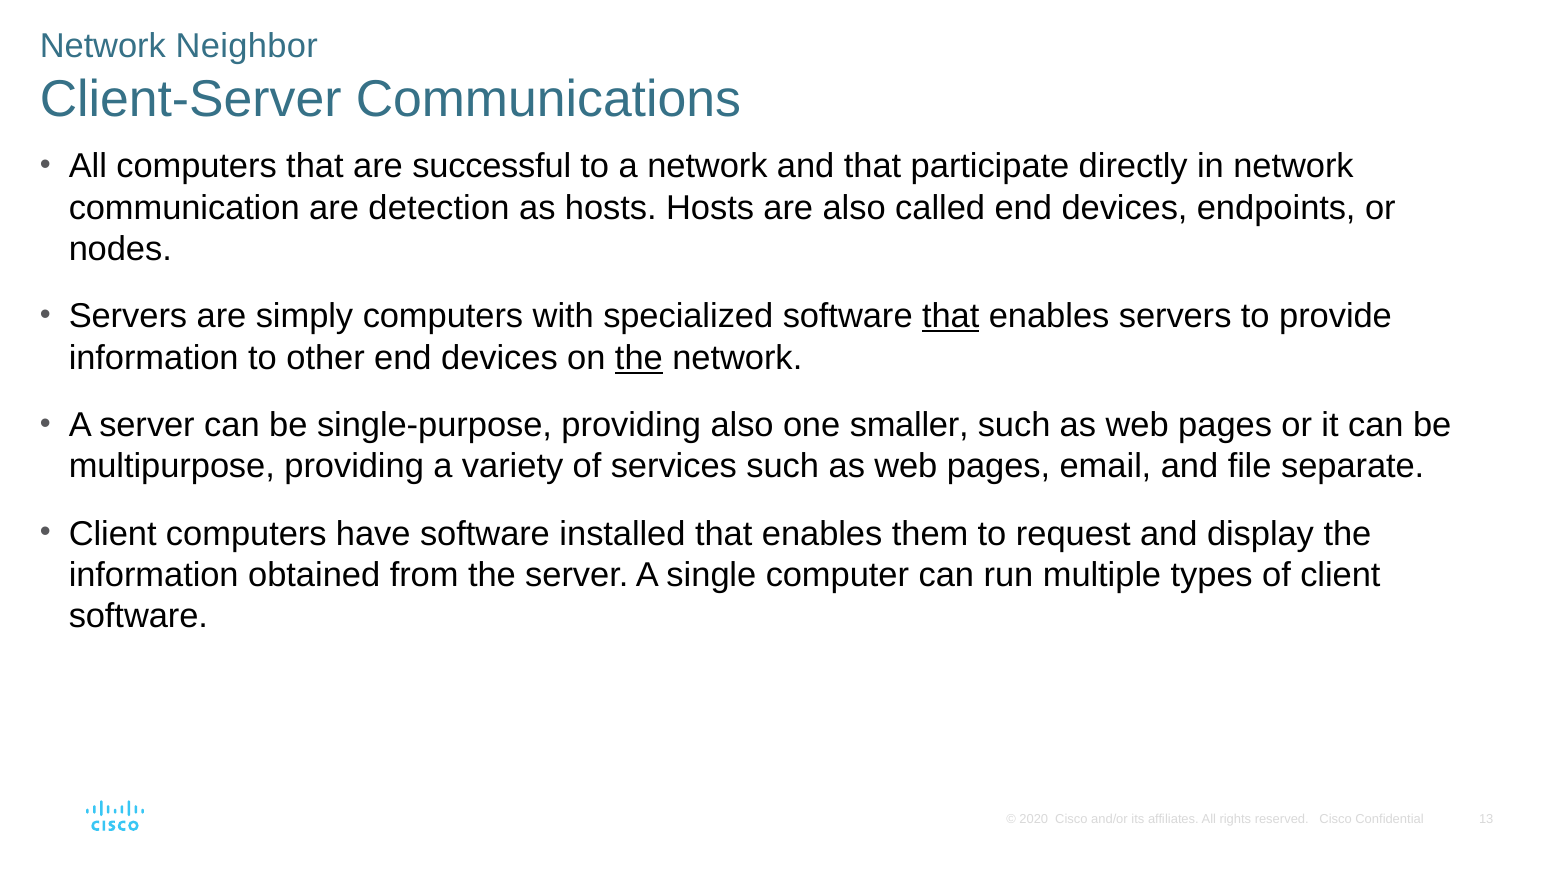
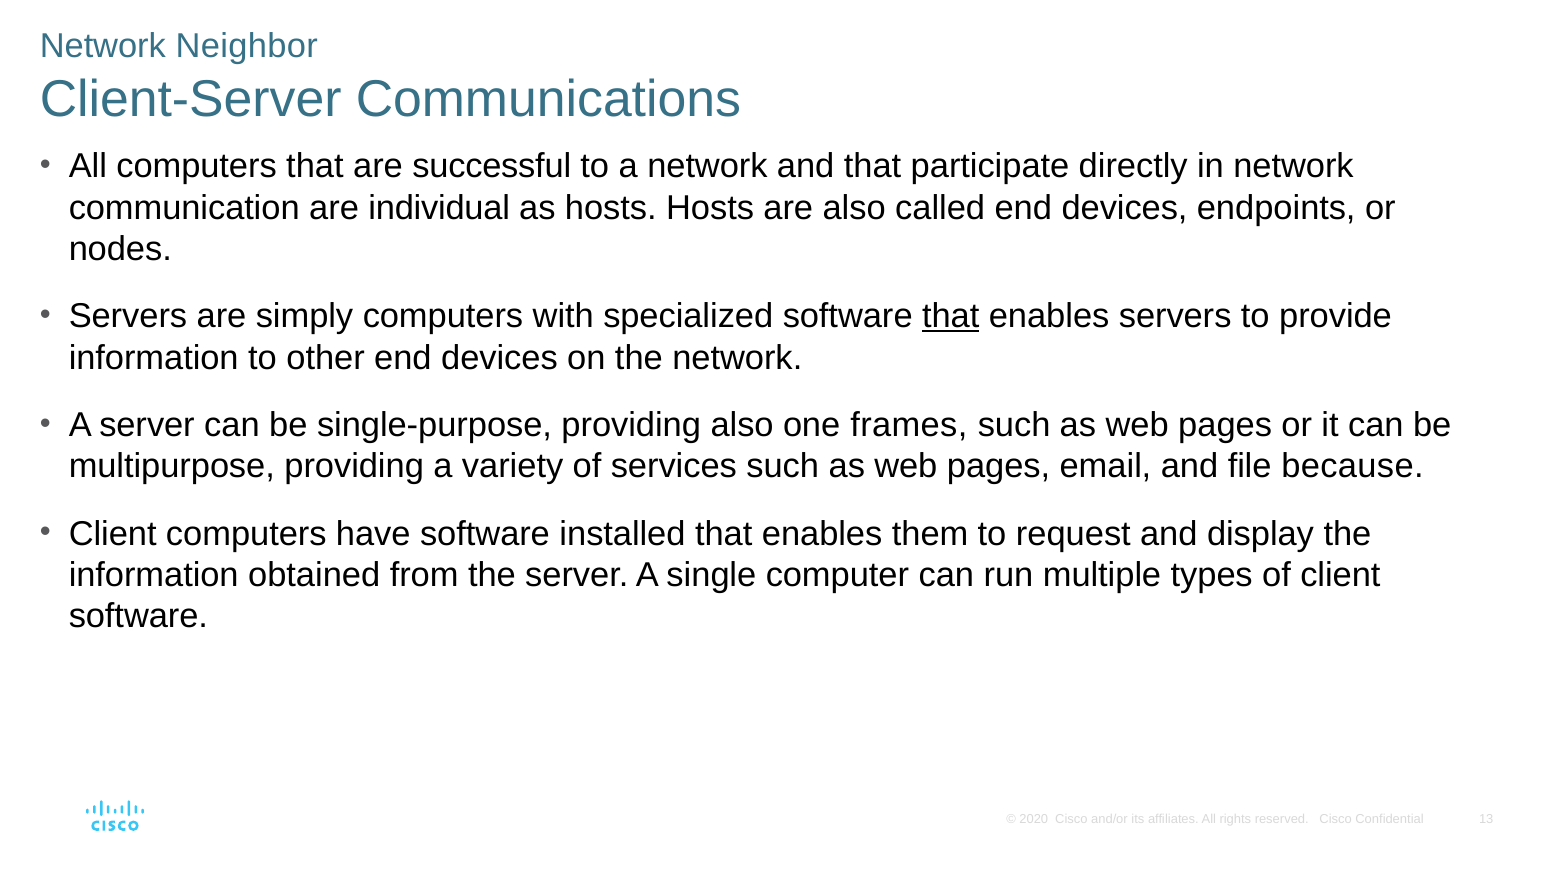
detection: detection -> individual (439, 208)
the underline: present -> none (639, 358)
smaller: smaller -> frames (909, 425)
separate: separate -> because (1353, 466)
